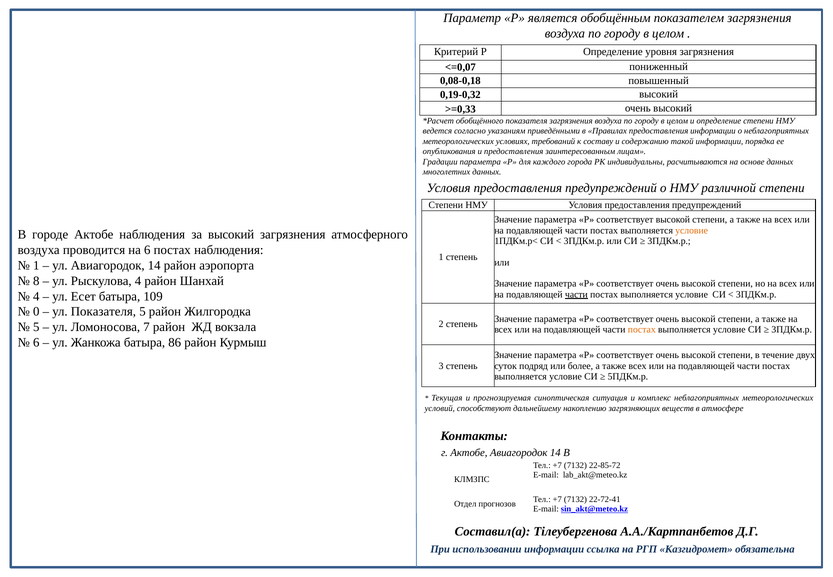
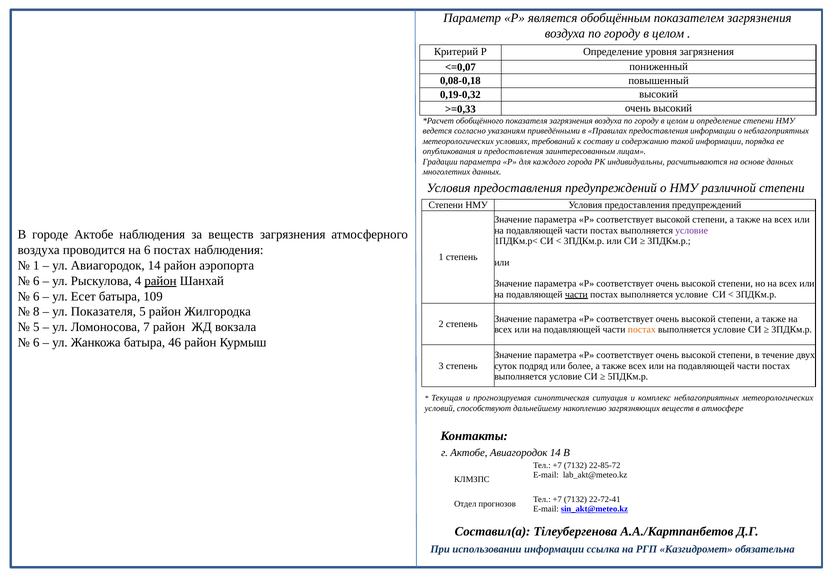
условие colour: orange -> purple (692, 230)
за высокий: высокий -> веществ (231, 235)
8: 8 -> 6 (36, 281)
район underline: none -> present (160, 281)
4: 4 -> 6 (36, 296)
0: 0 -> 8 (36, 312)
86: 86 -> 46 (175, 342)
